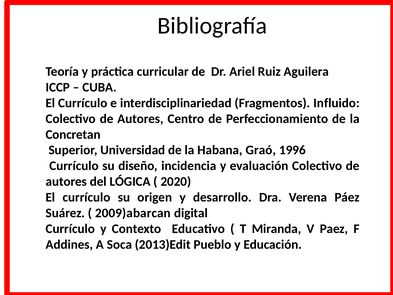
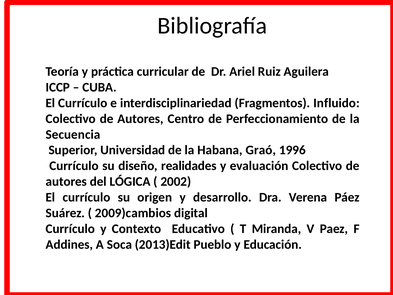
Concretan: Concretan -> Secuencia (73, 134)
incidencia: incidencia -> realidades (189, 166)
2020: 2020 -> 2002 (176, 181)
2009)abarcan: 2009)abarcan -> 2009)cambios (133, 213)
